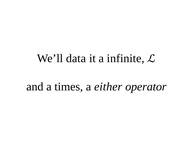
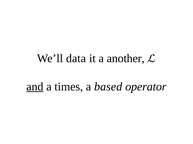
infinite: infinite -> another (126, 59)
and underline: none -> present (35, 87)
either: either -> based (108, 87)
